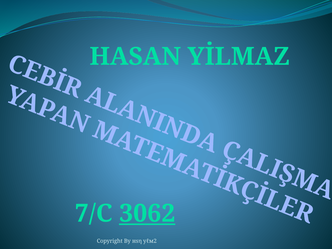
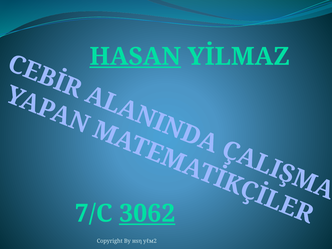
HASAN underline: none -> present (135, 57)
